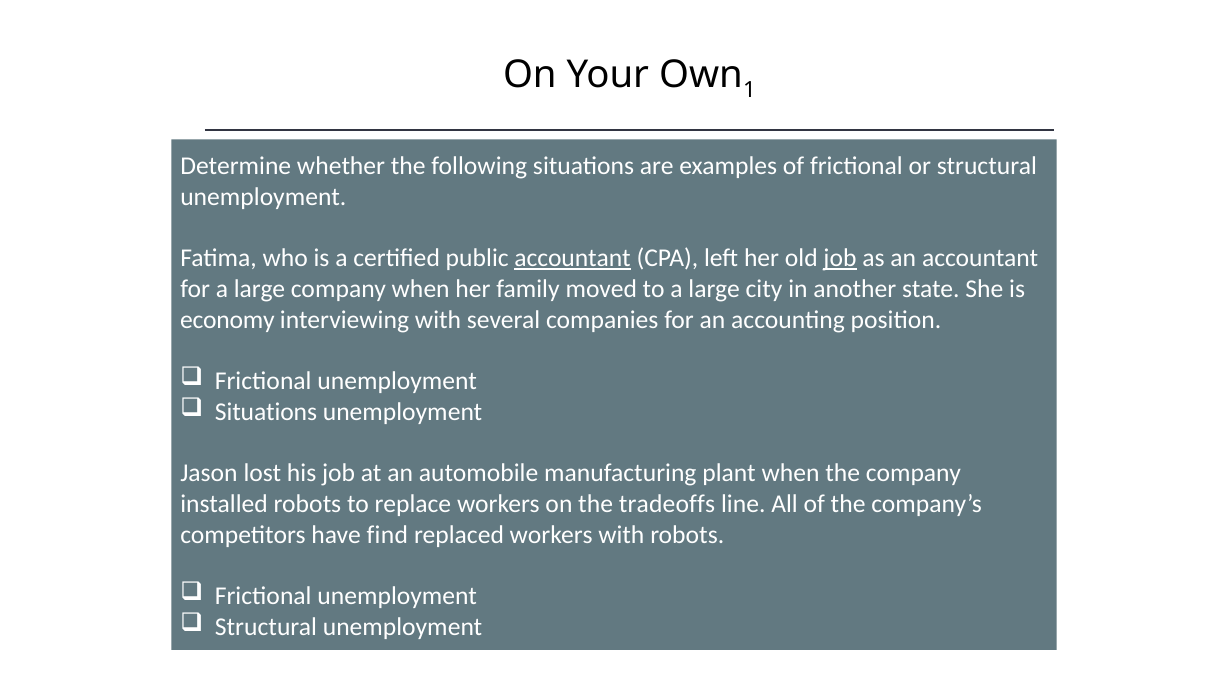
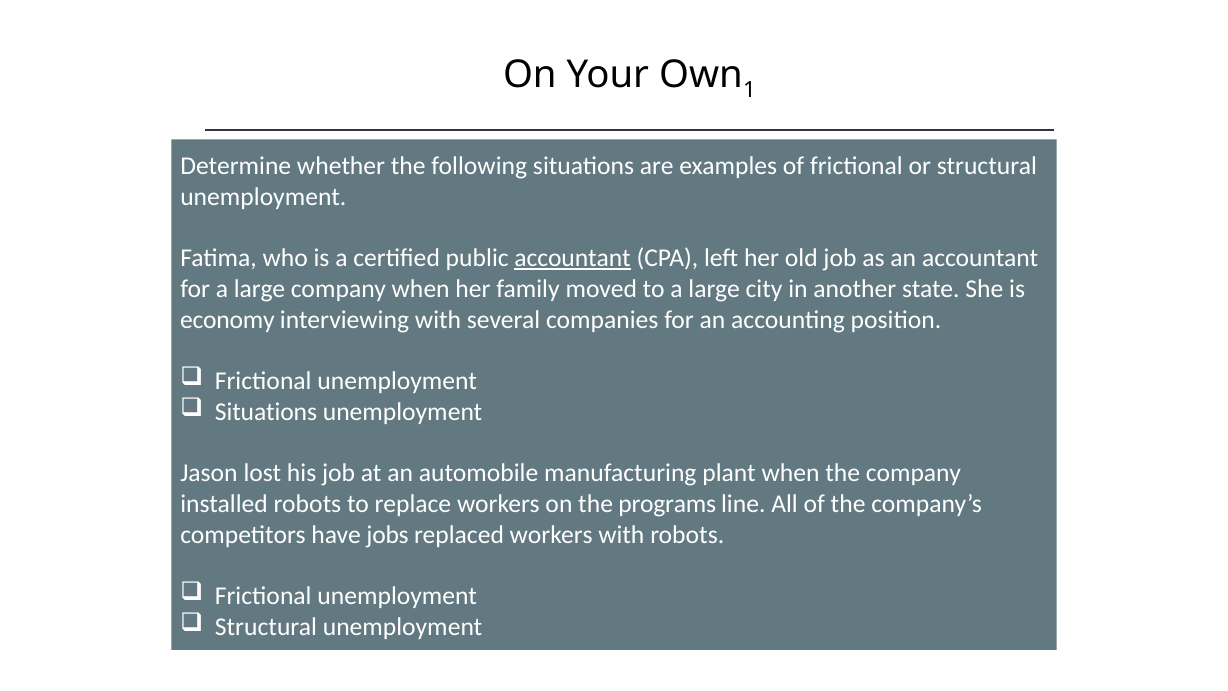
job underline: present -> none (840, 258)
tradeoffs: tradeoffs -> programs (667, 504)
find: find -> jobs (388, 534)
